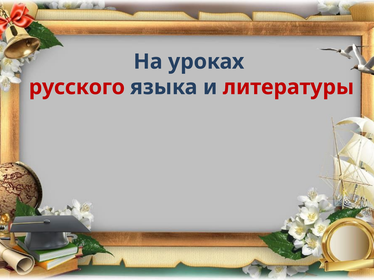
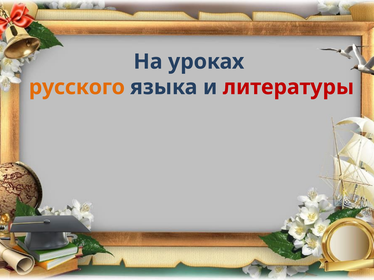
русского colour: red -> orange (77, 87)
